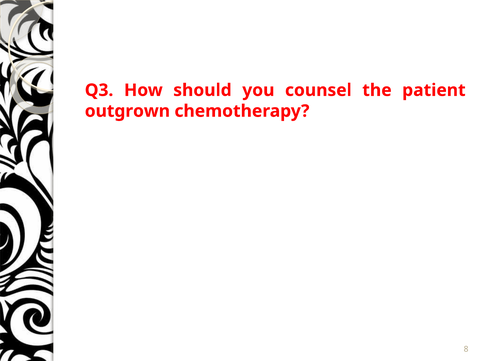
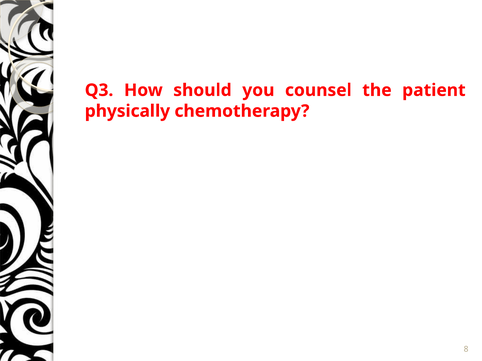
outgrown: outgrown -> physically (127, 111)
